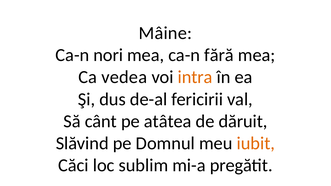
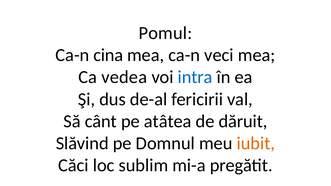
Mâine: Mâine -> Pomul (165, 33)
nori: nori -> cina (108, 55)
fără: fără -> veci (219, 55)
intra colour: orange -> blue (195, 77)
